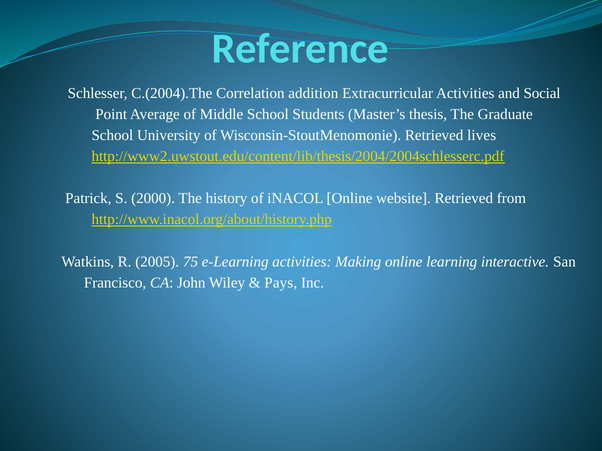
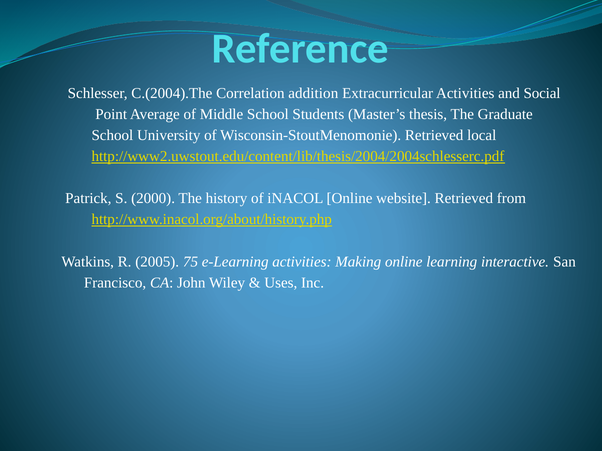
lives: lives -> local (482, 135)
Pays: Pays -> Uses (281, 283)
